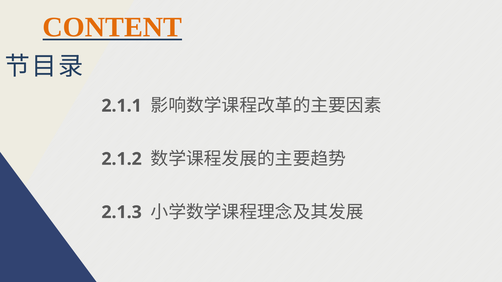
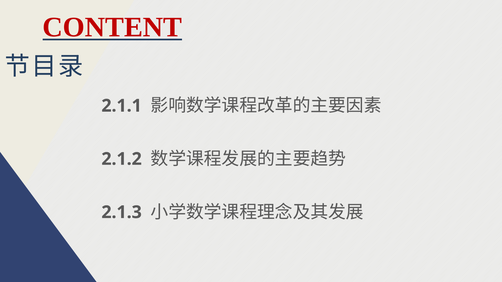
CONTENT colour: orange -> red (112, 27)
